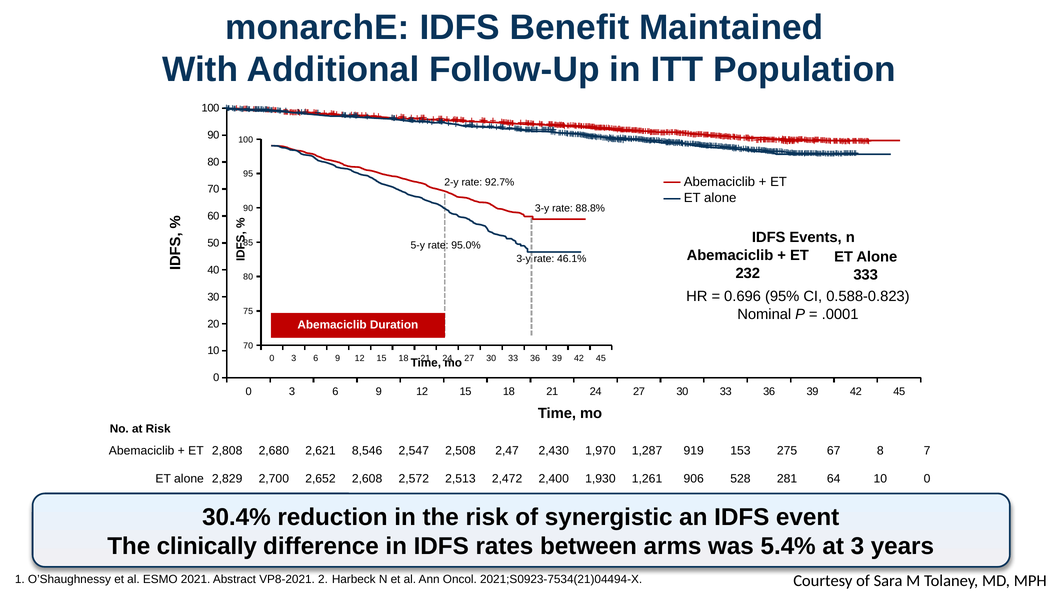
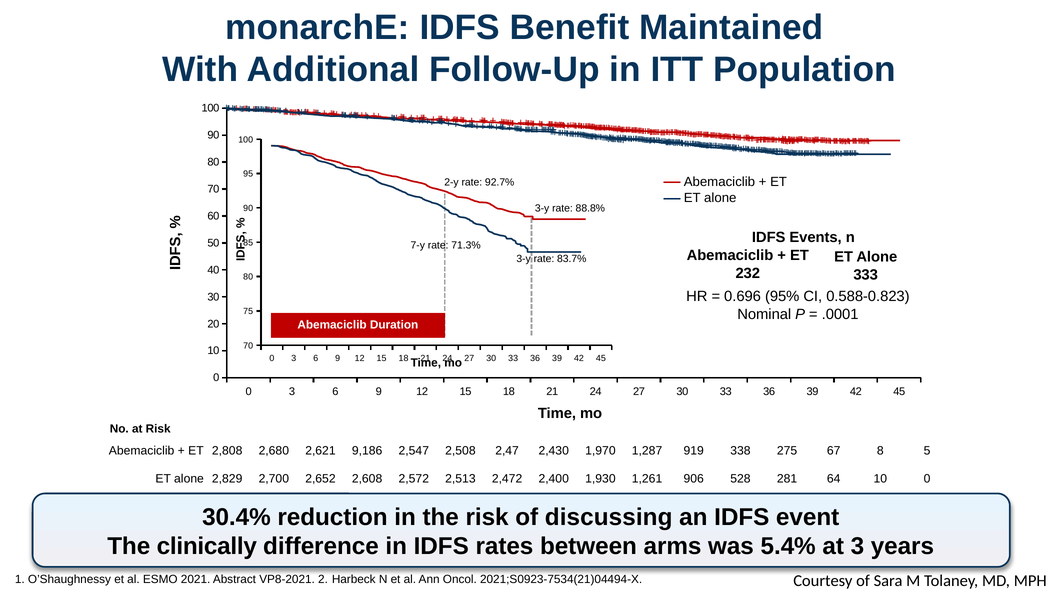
5-y: 5-y -> 7-y (418, 245)
95.0%: 95.0% -> 71.3% (466, 245)
46.1%: 46.1% -> 83.7% (572, 259)
8,546: 8,546 -> 9,186 (367, 451)
153: 153 -> 338 (740, 451)
7: 7 -> 5 (927, 451)
synergistic: synergistic -> discussing (609, 517)
